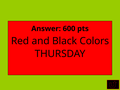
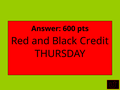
Colors: Colors -> Credit (94, 41)
